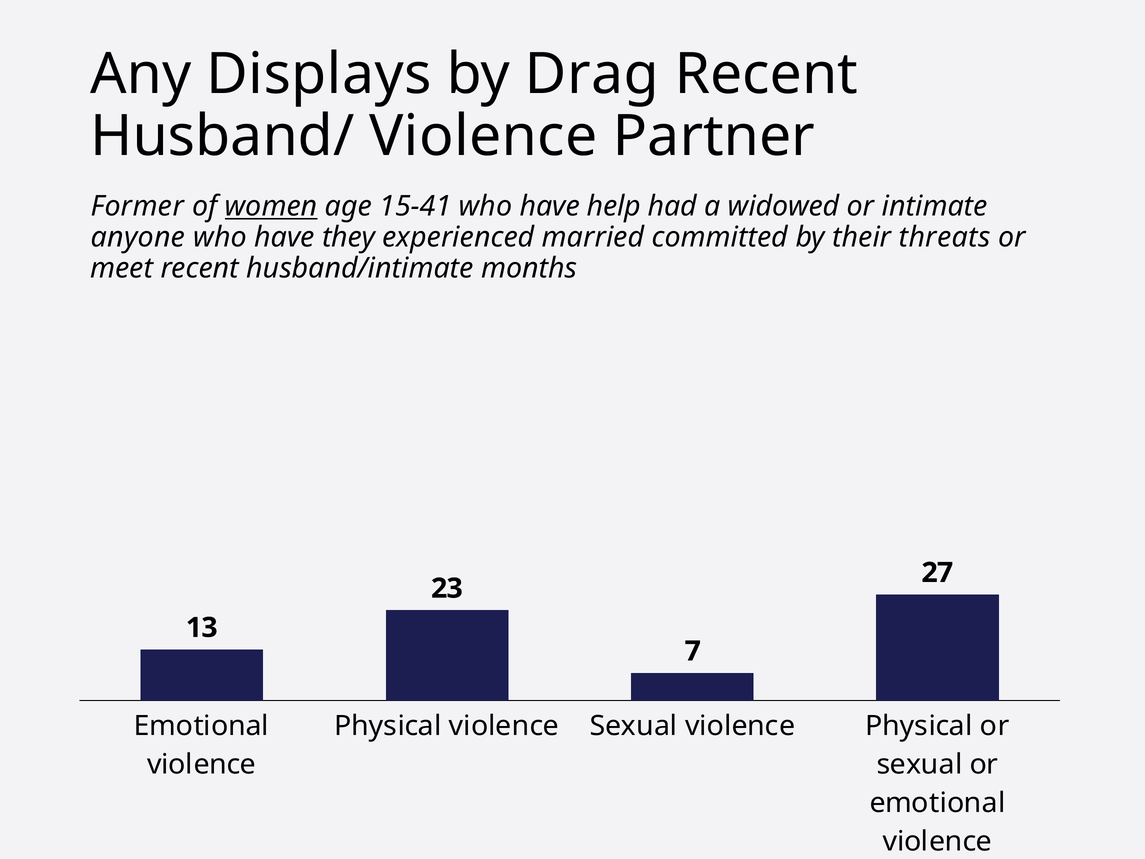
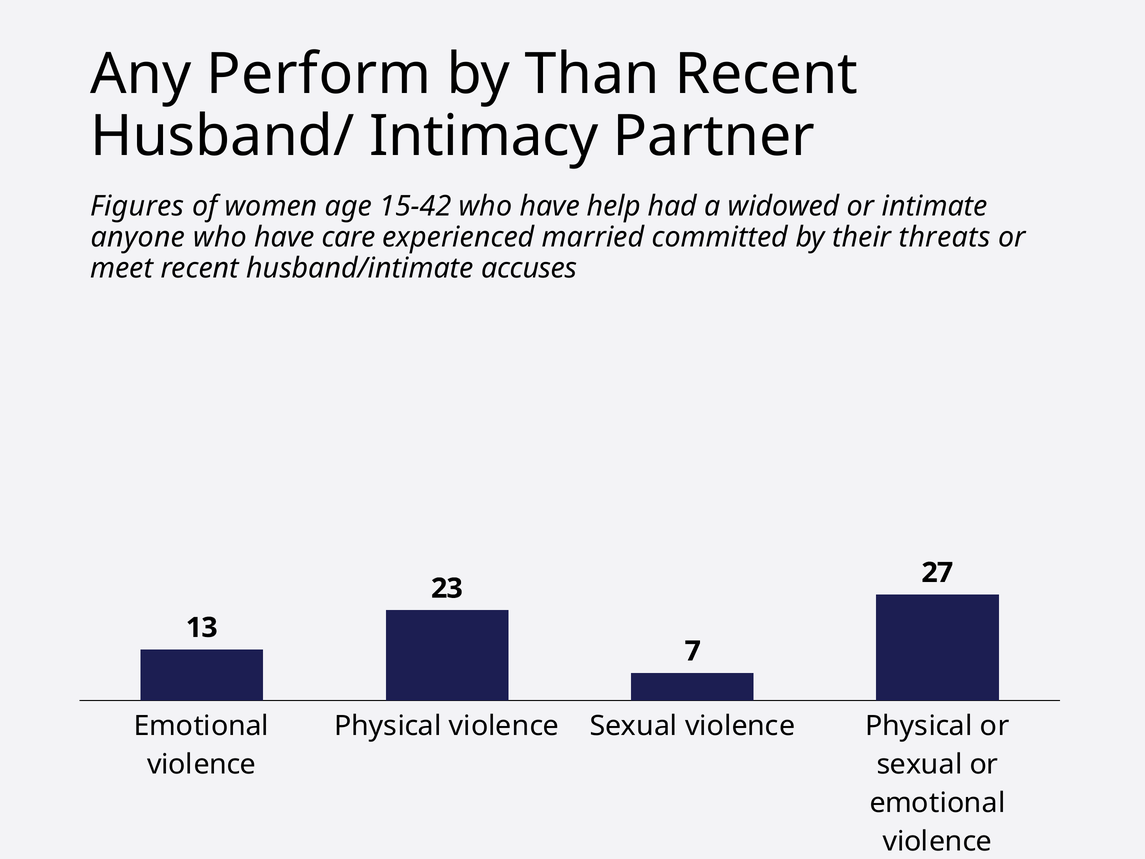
Displays: Displays -> Perform (319, 74)
Drag: Drag -> Than (592, 74)
Husband/ Violence: Violence -> Intimacy (484, 136)
Former: Former -> Figures (137, 206)
women underline: present -> none (271, 206)
15-41: 15-41 -> 15-42 (415, 206)
they: they -> care (349, 237)
months: months -> accuses (529, 268)
